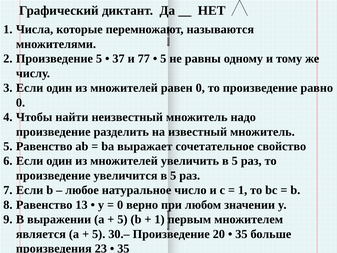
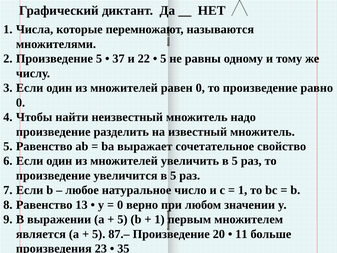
77: 77 -> 22 (144, 59)
30.–: 30.– -> 87.– (119, 234)
35: 35 -> 11 (241, 234)
